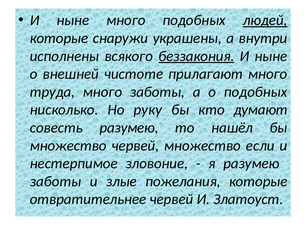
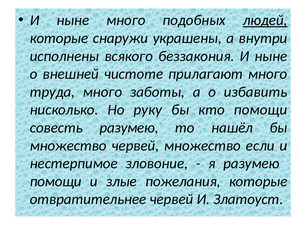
беззакония underline: present -> none (196, 56)
о подобных: подобных -> избавить (256, 92)
кто думают: думают -> помощи (261, 110)
заботы: заботы -> помощи (56, 181)
